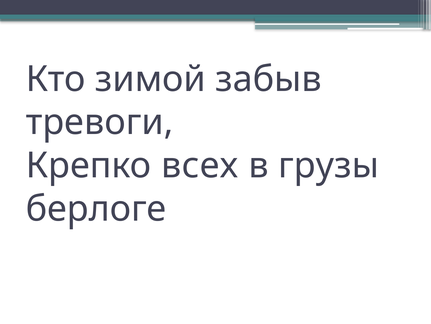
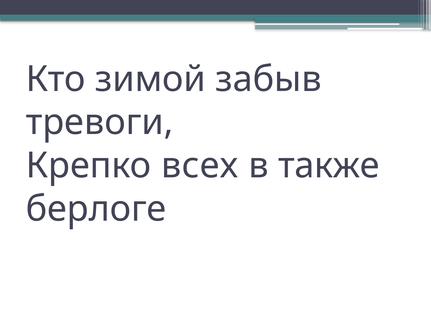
грузы: грузы -> также (329, 165)
